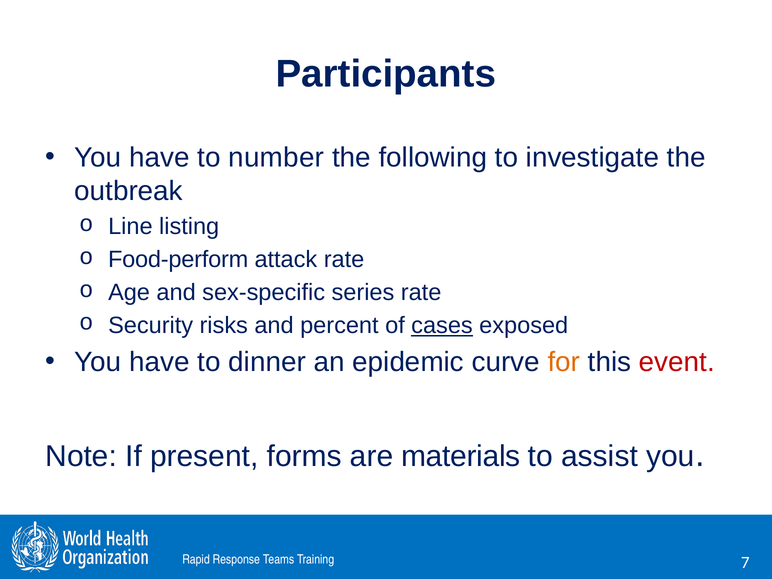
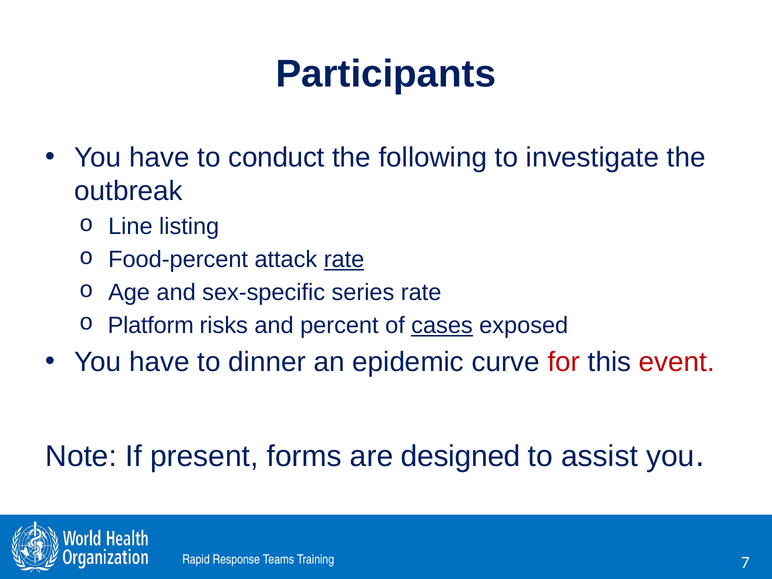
number: number -> conduct (276, 158)
Food-perform: Food-perform -> Food-percent (178, 259)
rate underline: none -> present (344, 259)
Security: Security -> Platform (151, 325)
for colour: orange -> red (564, 362)
materials: materials -> designed (461, 456)
